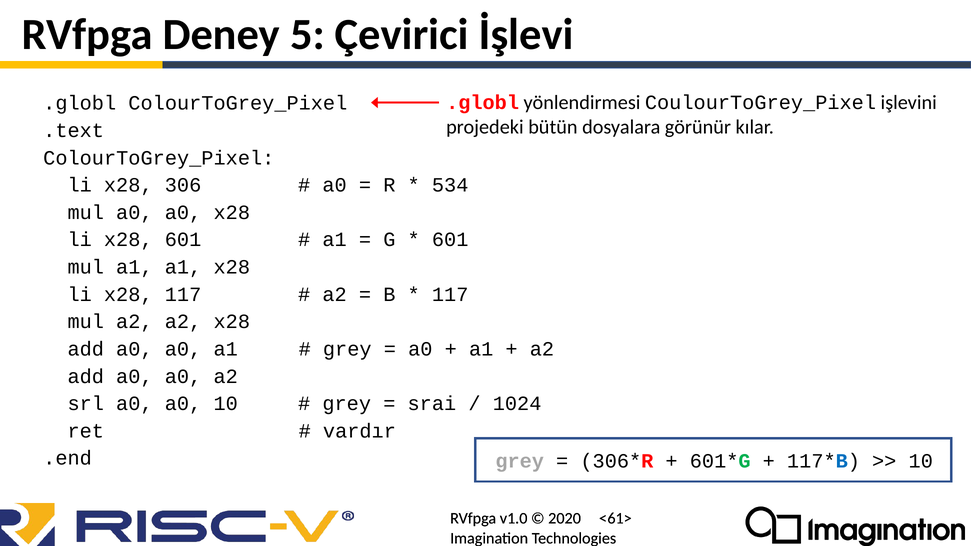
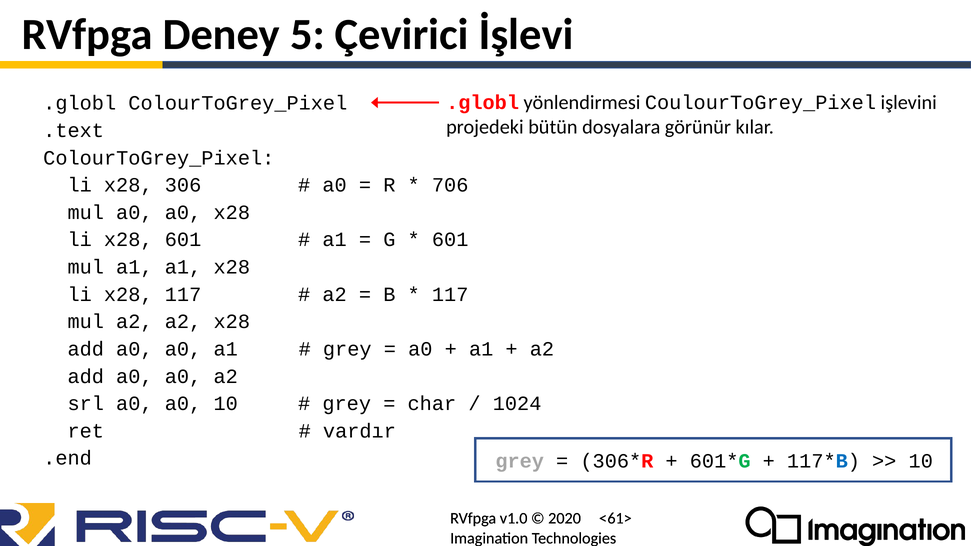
534: 534 -> 706 (450, 185)
srai: srai -> char (432, 404)
